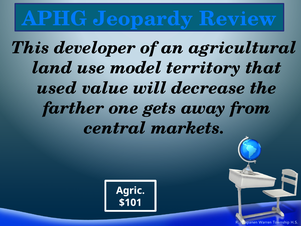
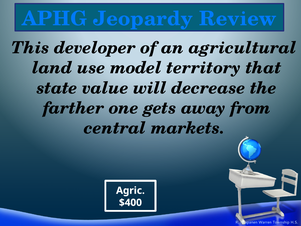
used: used -> state (57, 88)
$101: $101 -> $400 (130, 202)
